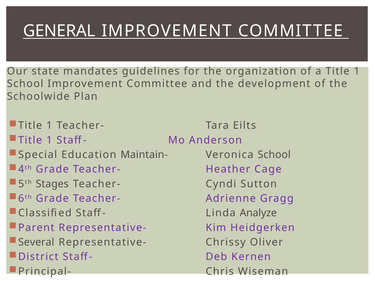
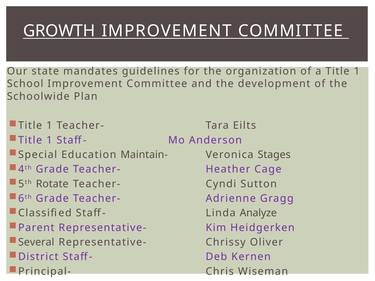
GENERAL: GENERAL -> GROWTH (59, 31)
Veronica School: School -> Stages (274, 155)
Stages: Stages -> Rotate (52, 184)
